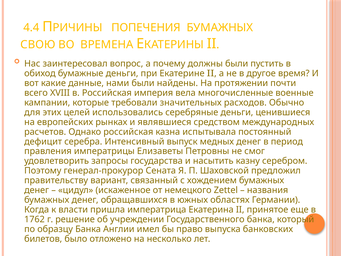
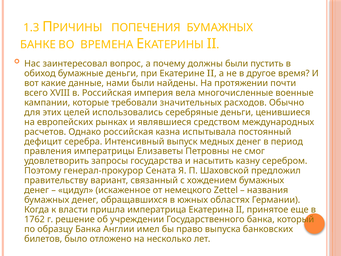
4.4: 4.4 -> 1.3 (31, 28)
СВОЮ: СВОЮ -> БАНКЕ (38, 45)
